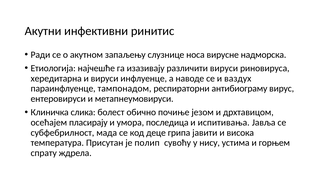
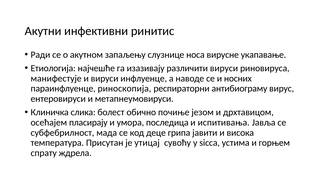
надморска: надморска -> укапавање (264, 55)
хередитарна: хередитарна -> манифестује (56, 78)
ваздух: ваздух -> носних (238, 78)
тампонадом: тампонадом -> риноскопија (124, 88)
полип: полип -> утицај (147, 143)
нису: нису -> sicca (210, 143)
